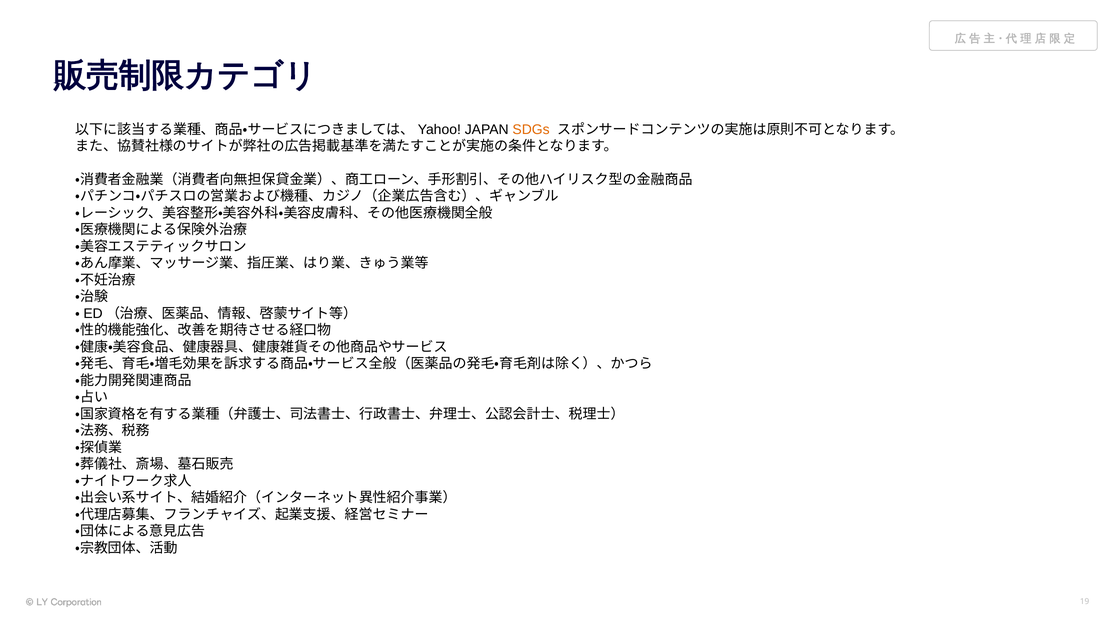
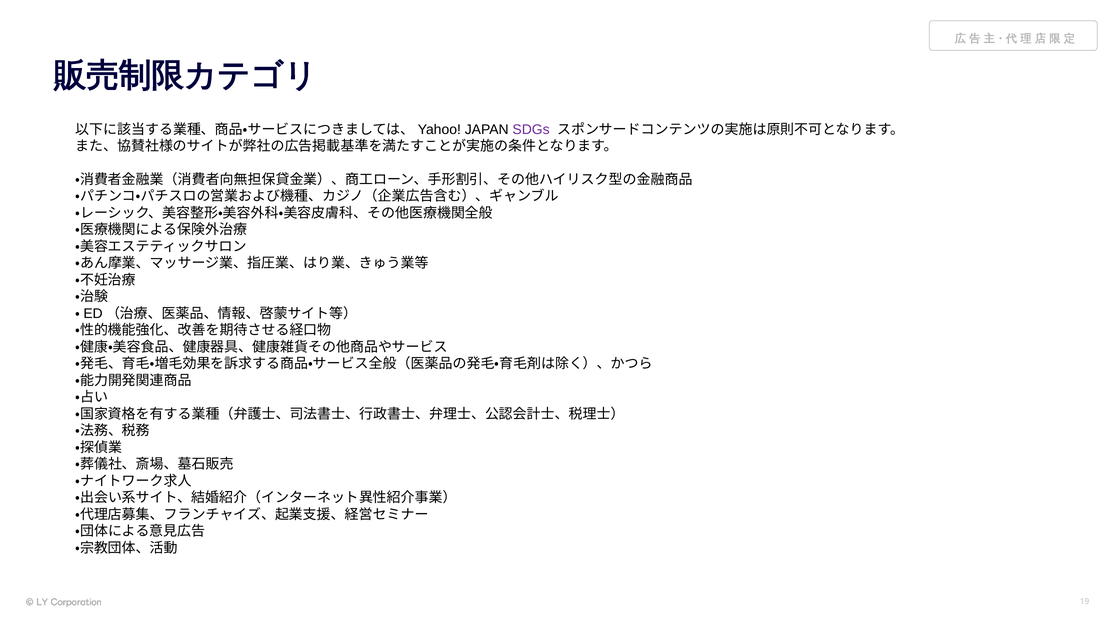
SDGs colour: orange -> purple (531, 129)
